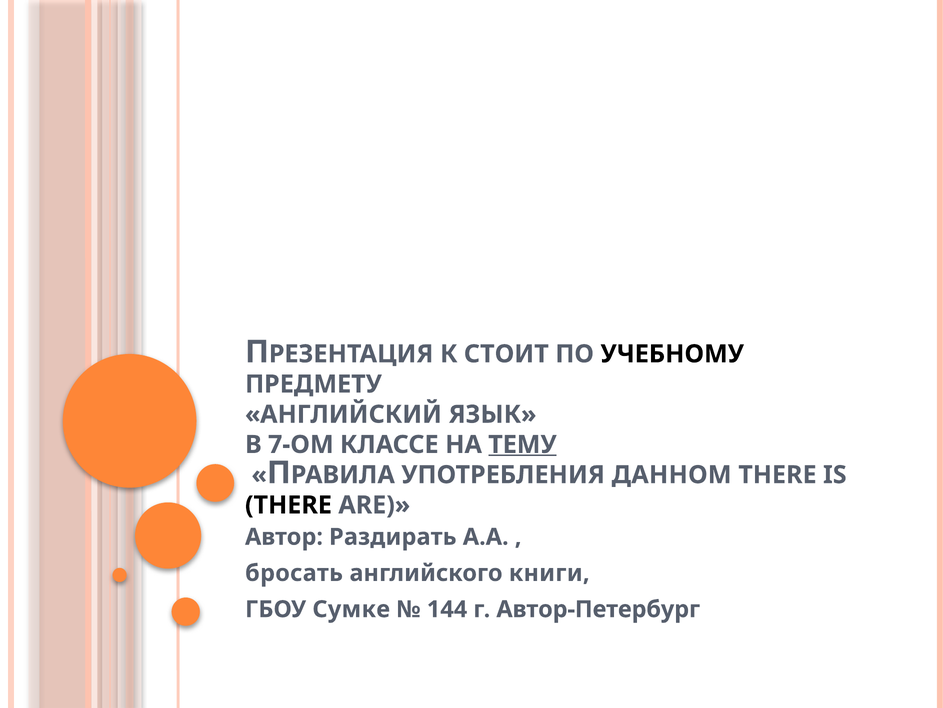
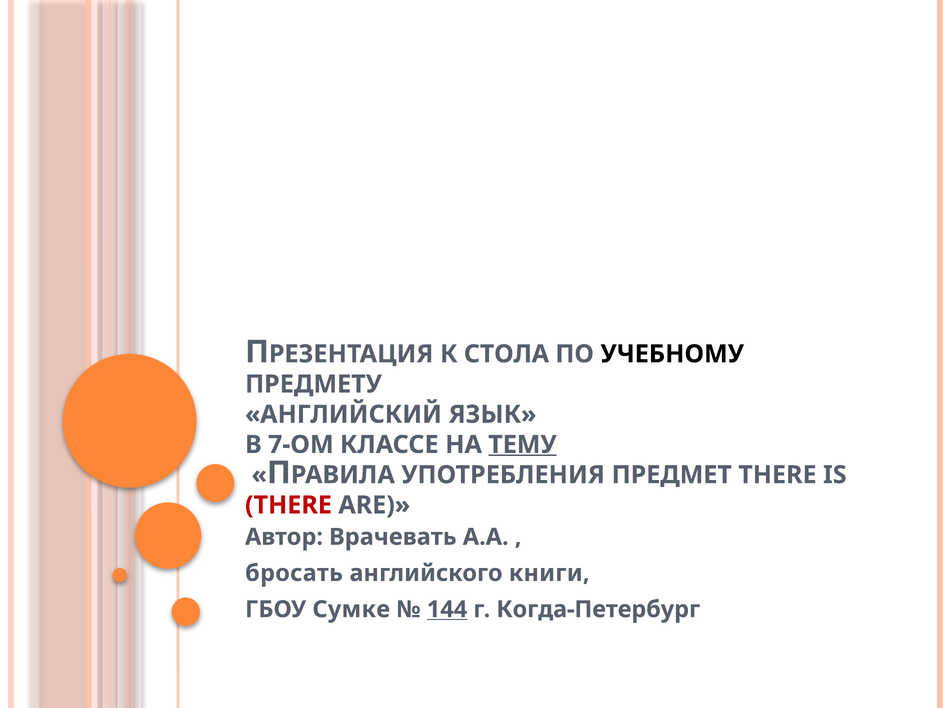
СТОИТ: СТОИТ -> СТОЛА (506, 354)
ДАННОМ: ДАННОМ -> ПРЕДМЕТ (672, 474)
THERE colour: black -> red (288, 505)
Раздирать: Раздирать -> Врачевать (393, 536)
144 underline: none -> present (447, 609)
Автор-Петербург: Автор-Петербург -> Когда-Петербург (598, 609)
